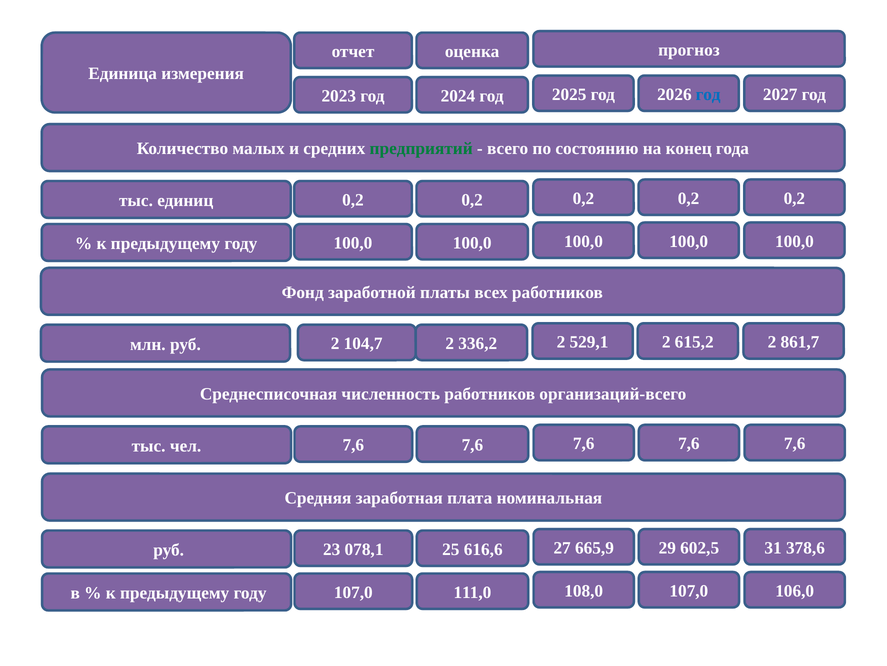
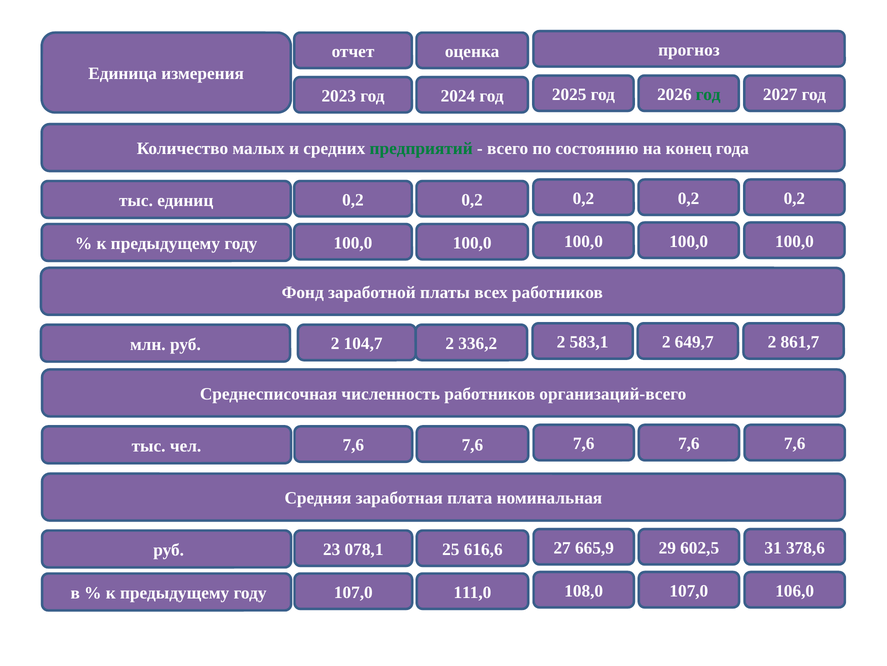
год colour: blue -> green (708, 94)
529,1: 529,1 -> 583,1 (589, 342)
615,2: 615,2 -> 649,7 (694, 342)
